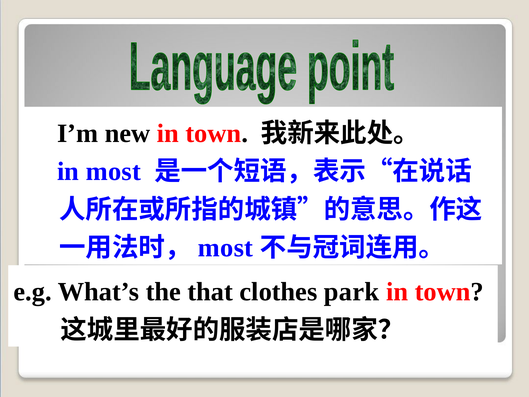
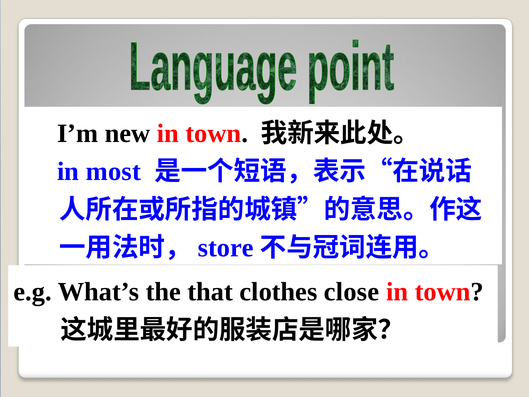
most: most -> store (226, 248)
park: park -> close (352, 292)
